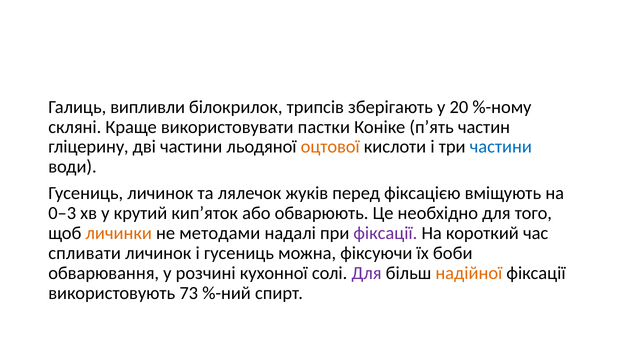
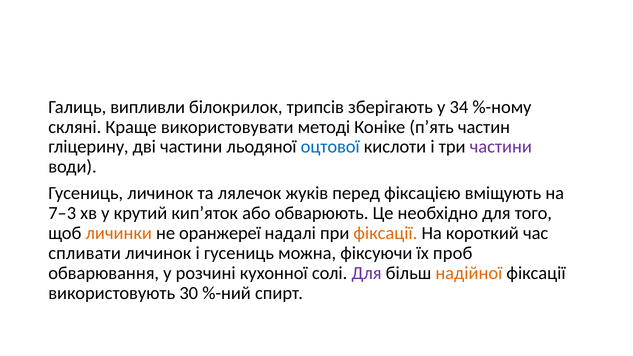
20: 20 -> 34 (459, 107)
пастки: пастки -> методі (324, 127)
оцтової colour: orange -> blue (330, 147)
частини colour: blue -> purple (501, 147)
0–3: 0–3 -> 7–3 (62, 213)
методами: методами -> оранжереї (220, 233)
фіксації colour: purple -> orange (385, 233)
боби: боби -> проб (453, 253)
73: 73 -> 30 (189, 293)
